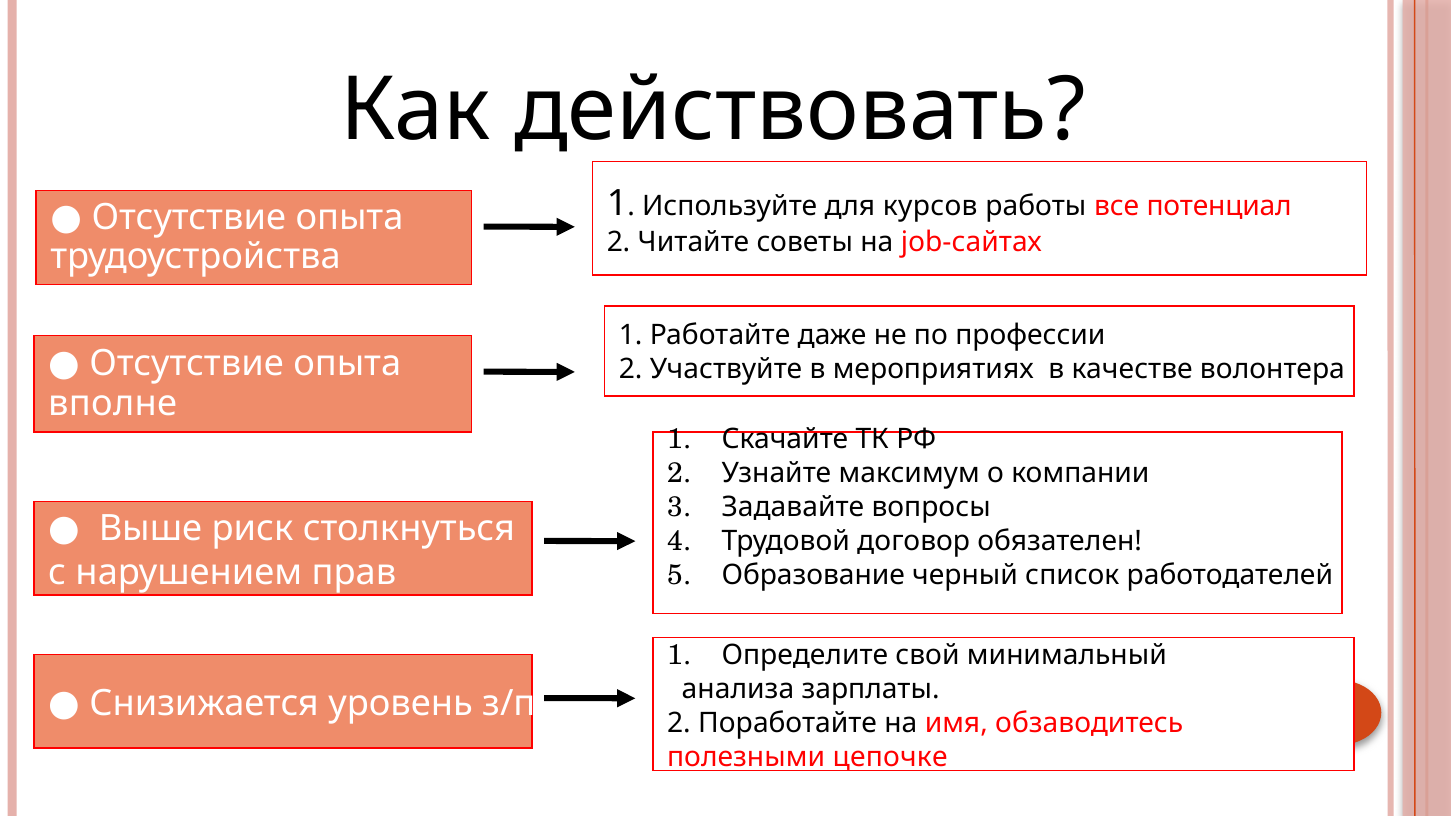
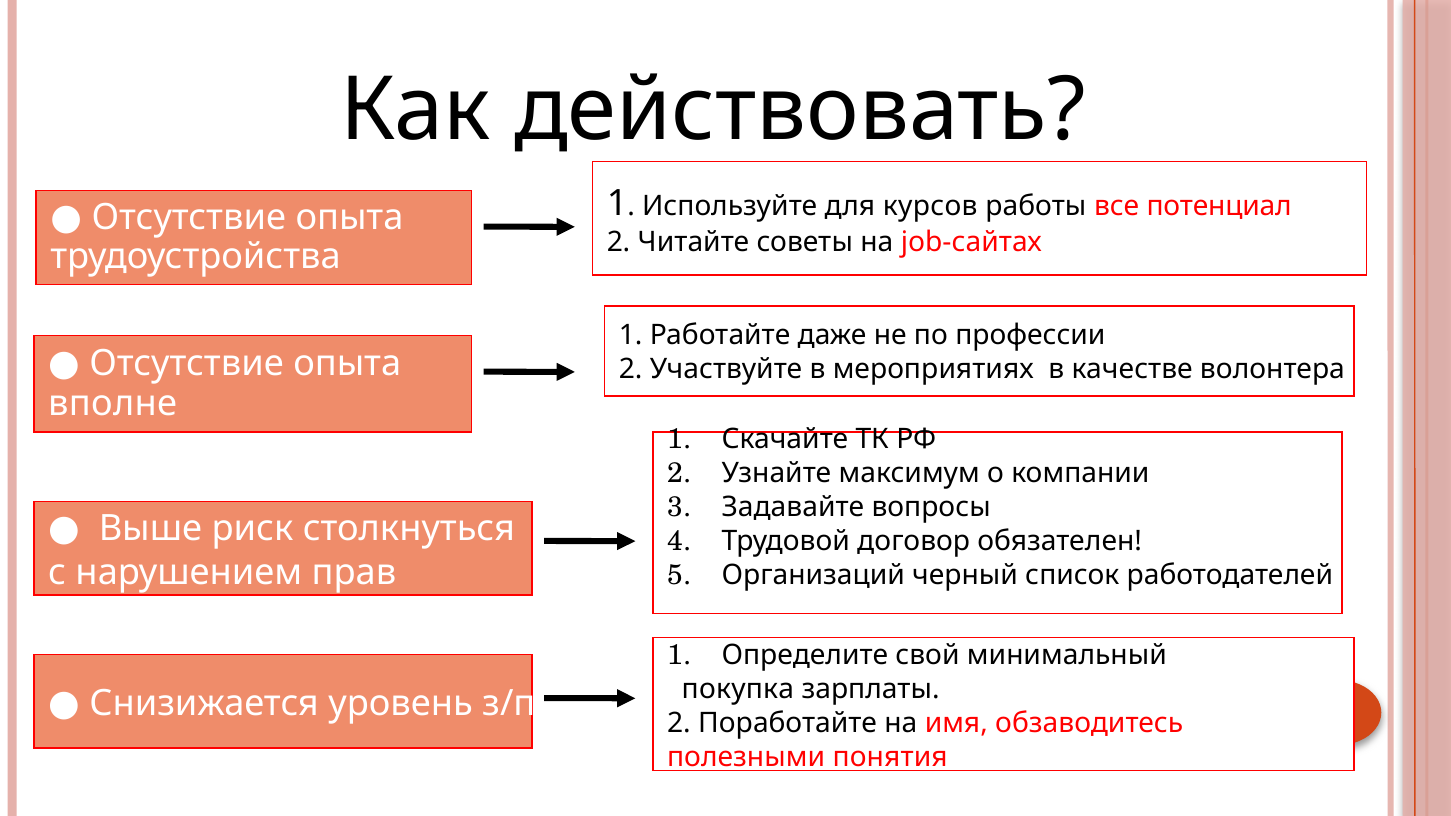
Образование: Образование -> Организаций (813, 575)
анализа: анализа -> покупка (738, 689)
цепочке: цепочке -> понятия (890, 757)
